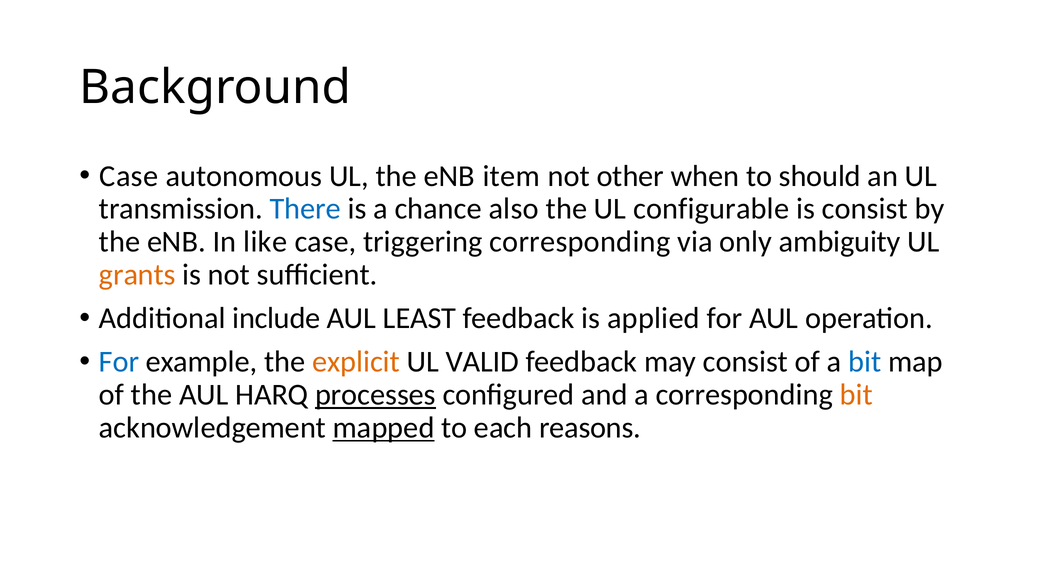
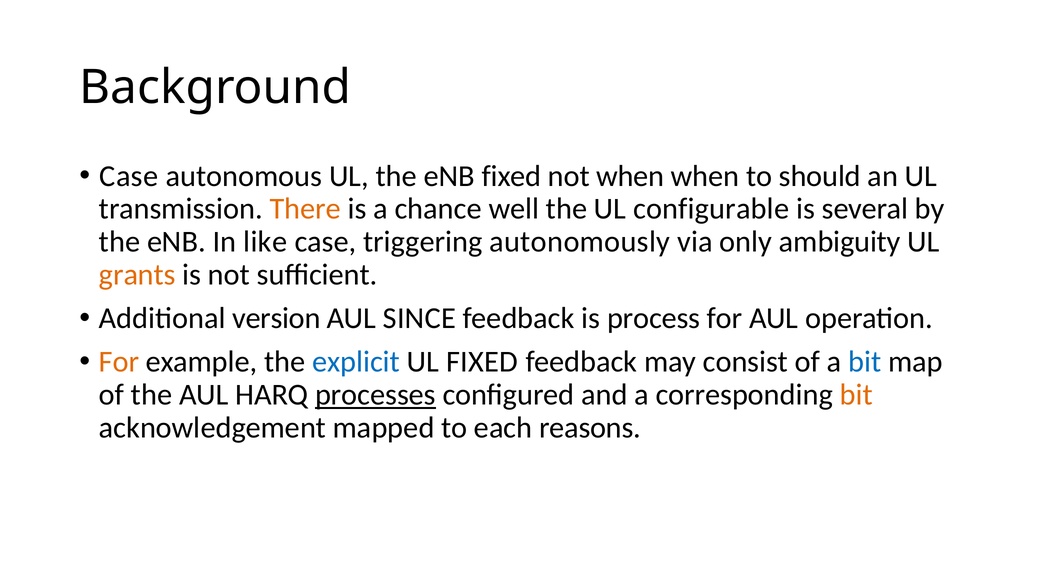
eNB item: item -> fixed (512, 176)
not other: other -> when (630, 176)
There colour: blue -> orange (305, 209)
also: also -> well (514, 209)
is consist: consist -> several (865, 209)
triggering corresponding: corresponding -> autonomously (580, 242)
include: include -> version (276, 318)
LEAST: LEAST -> SINCE (419, 318)
applied: applied -> process (654, 318)
For colour: blue -> orange (119, 362)
explicit colour: orange -> blue (356, 362)
UL VALID: VALID -> FIXED (482, 362)
mapped underline: present -> none (384, 428)
